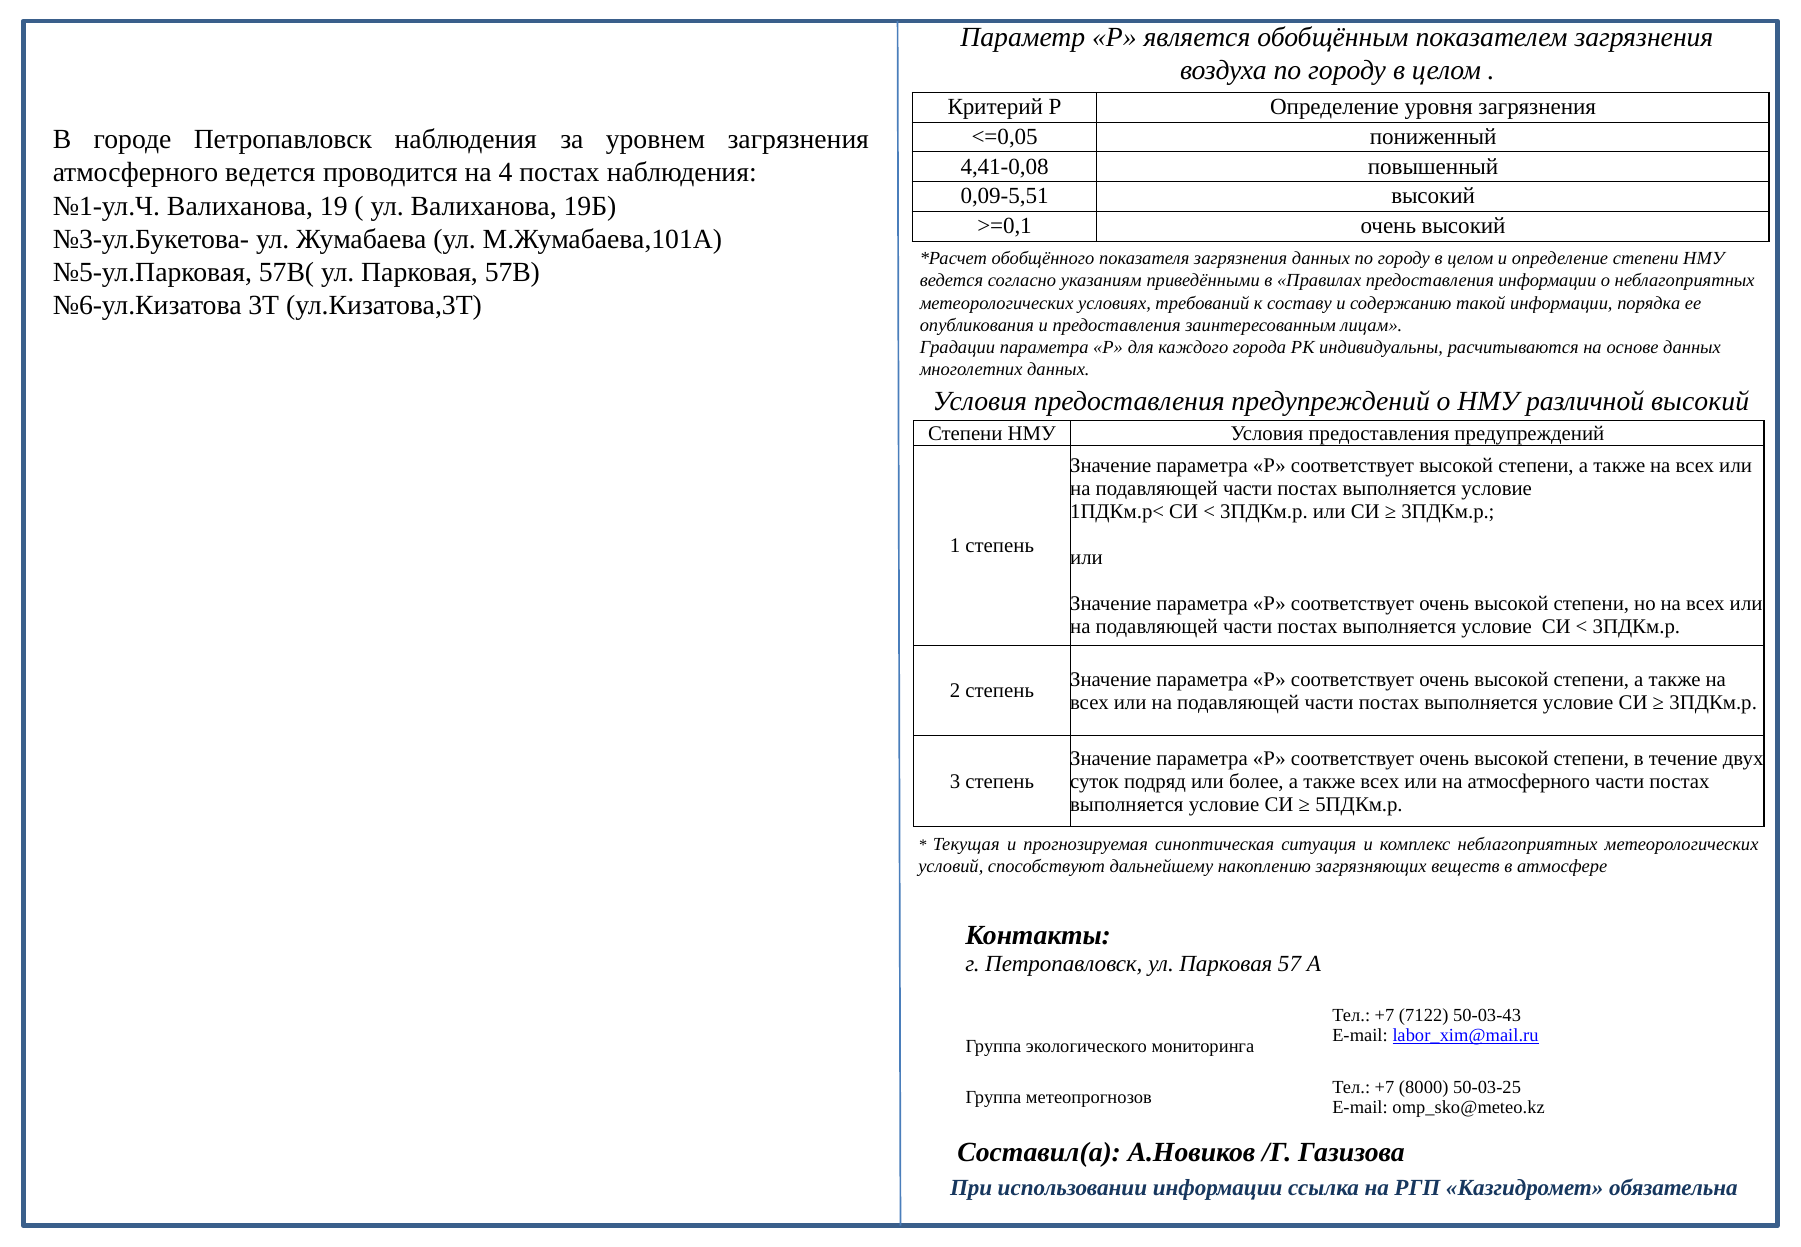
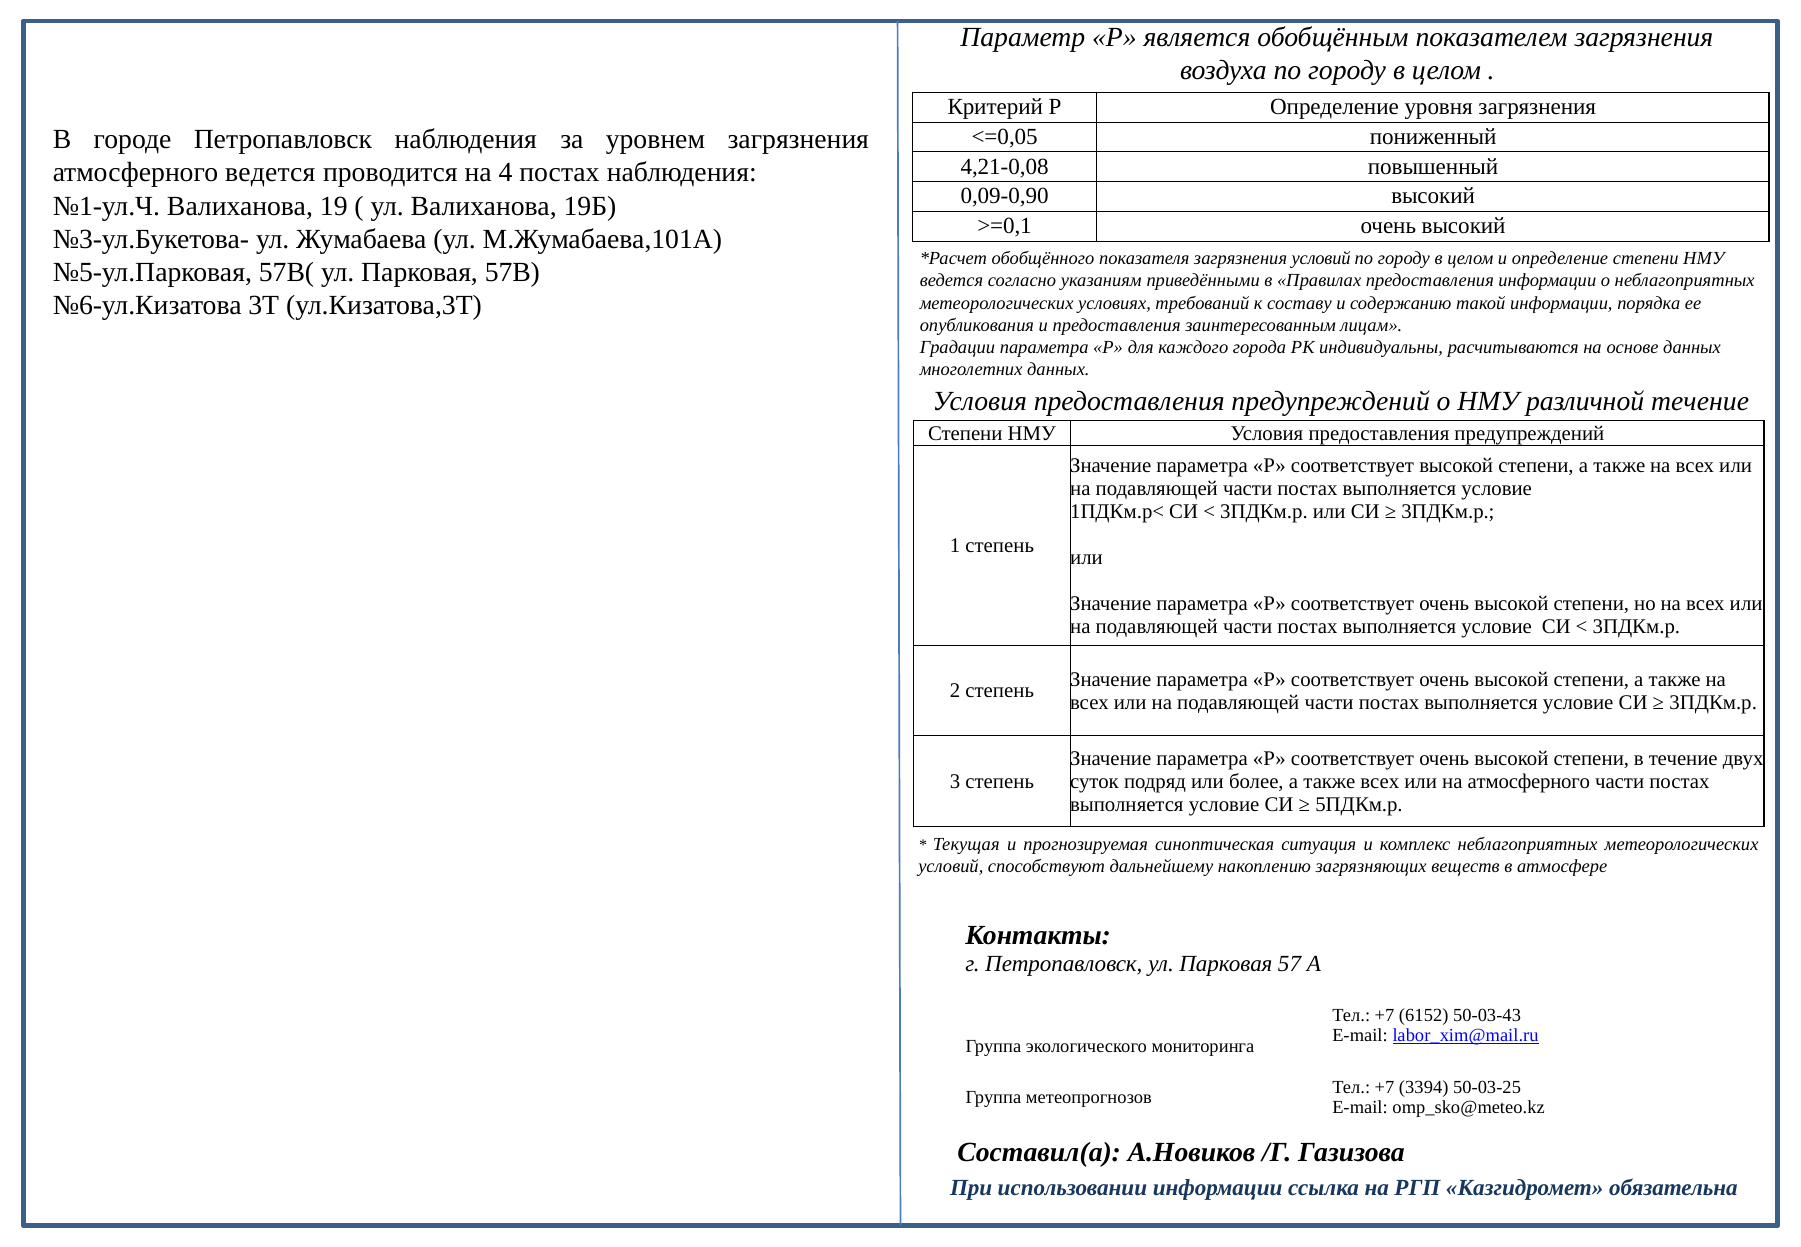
4,41-0,08: 4,41-0,08 -> 4,21-0,08 (1005, 167)
0,09-5,51: 0,09-5,51 -> 0,09-0,90 (1005, 196)
загрязнения данных: данных -> условий (1321, 259)
различной высокий: высокий -> течение (1700, 402)
7122: 7122 -> 6152 (1424, 1015)
8000: 8000 -> 3394 (1424, 1087)
